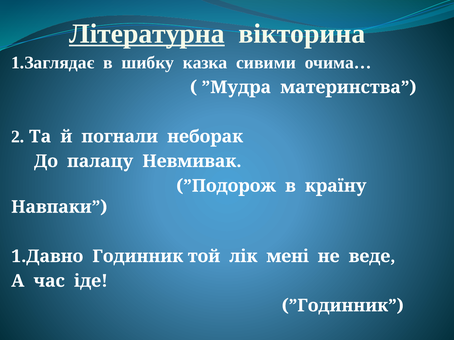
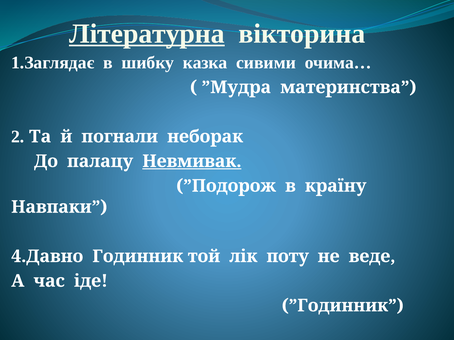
Невмивак underline: none -> present (192, 161)
1.Давно: 1.Давно -> 4.Давно (47, 257)
мені: мені -> поту (288, 257)
